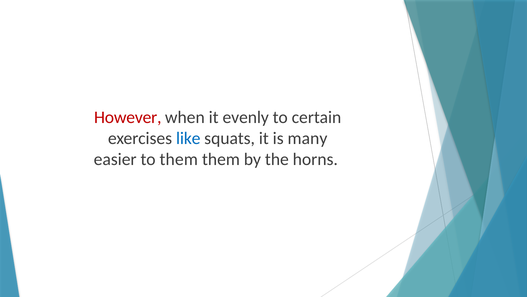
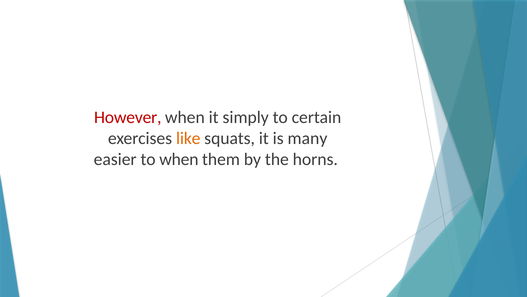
evenly: evenly -> simply (246, 117)
like colour: blue -> orange (188, 138)
to them: them -> when (179, 159)
